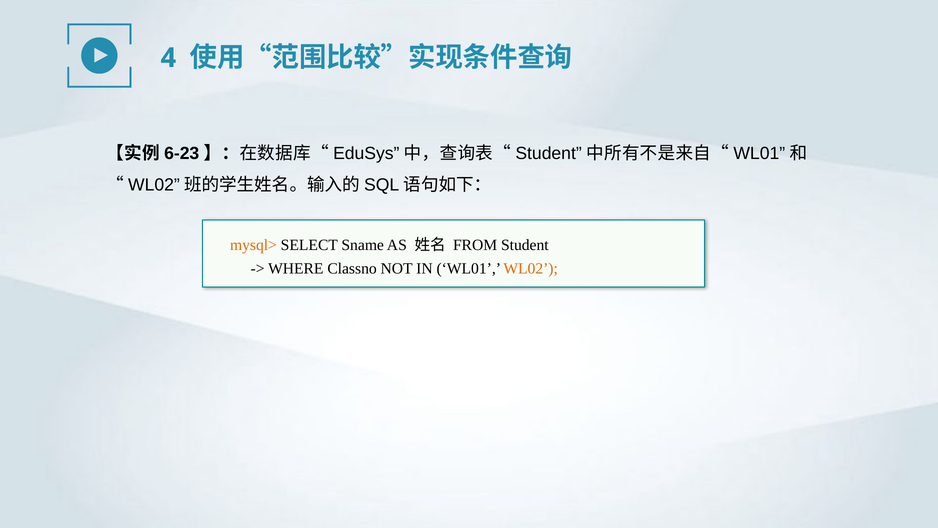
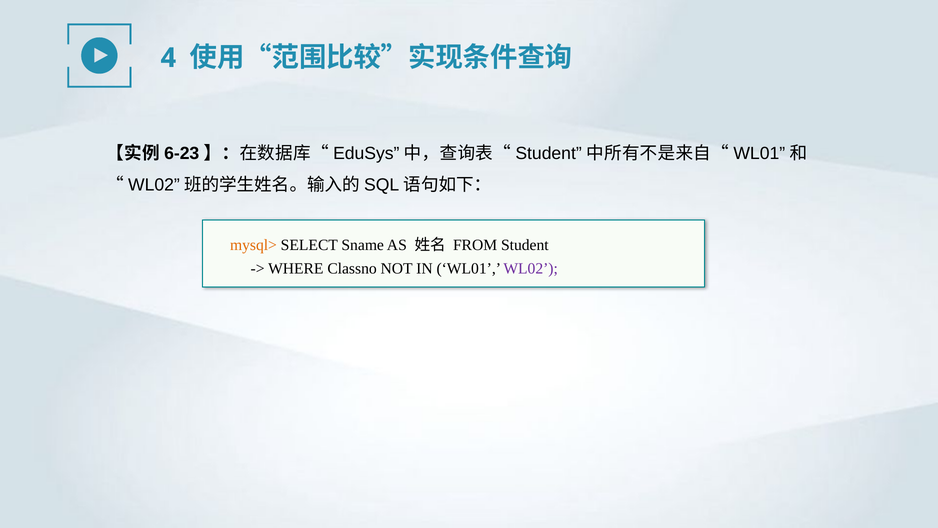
WL02 colour: orange -> purple (531, 268)
